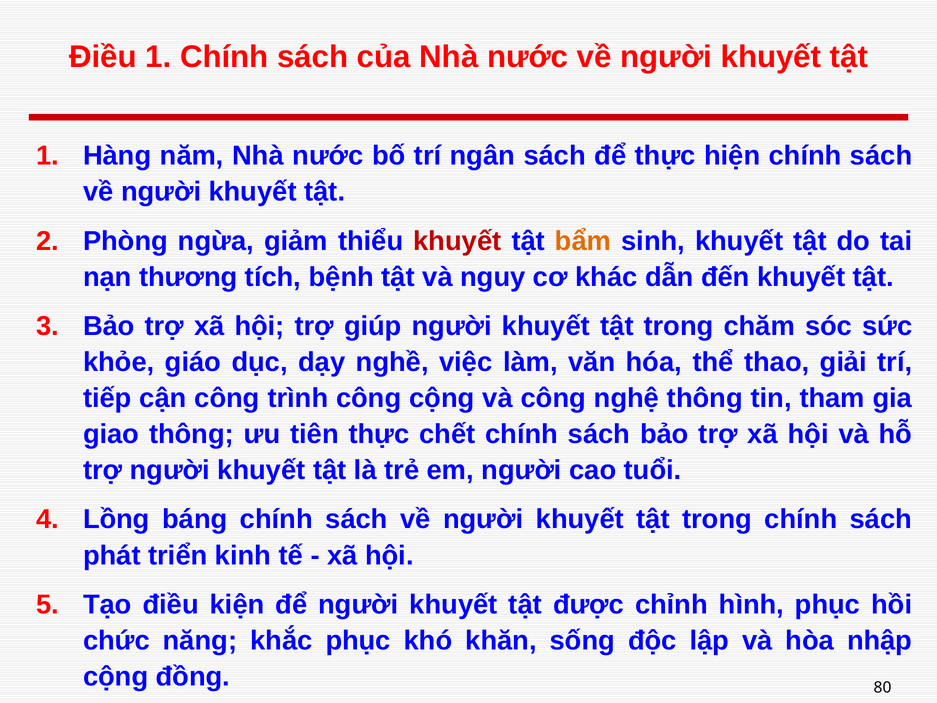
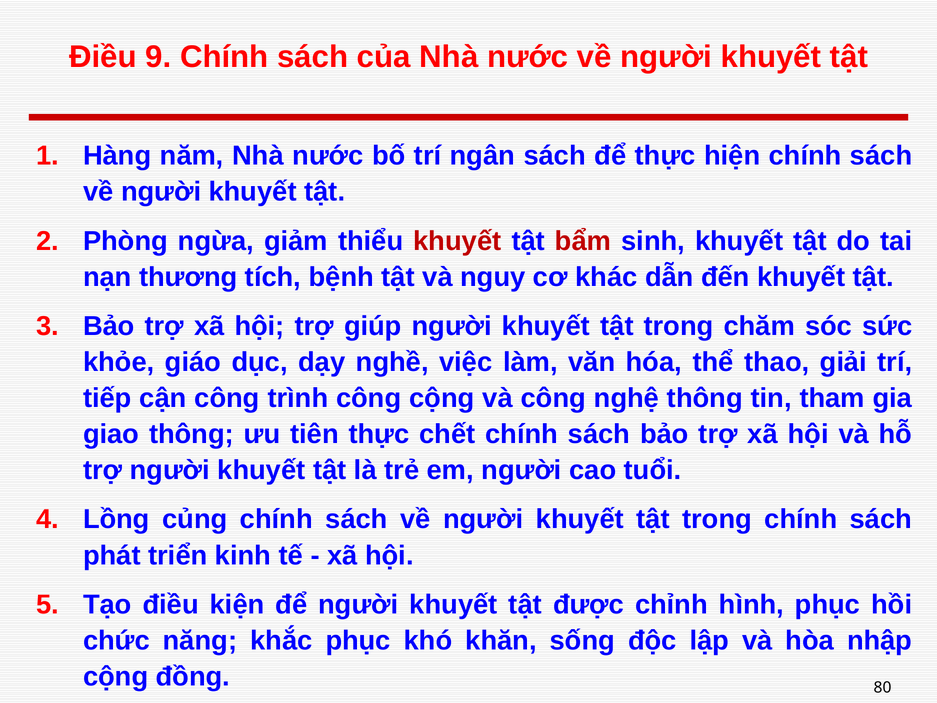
Điều 1: 1 -> 9 (158, 57)
bẩm colour: orange -> red (583, 241)
báng: báng -> củng (195, 519)
